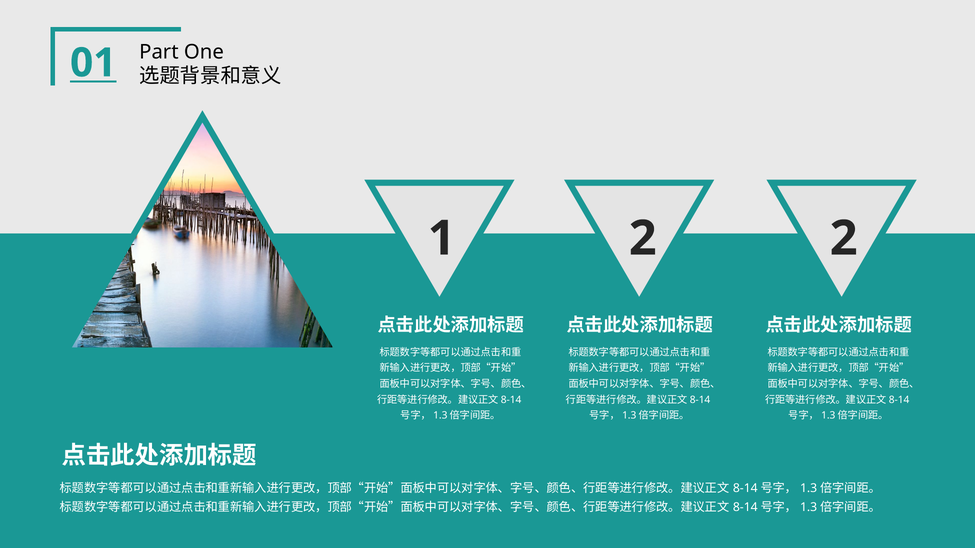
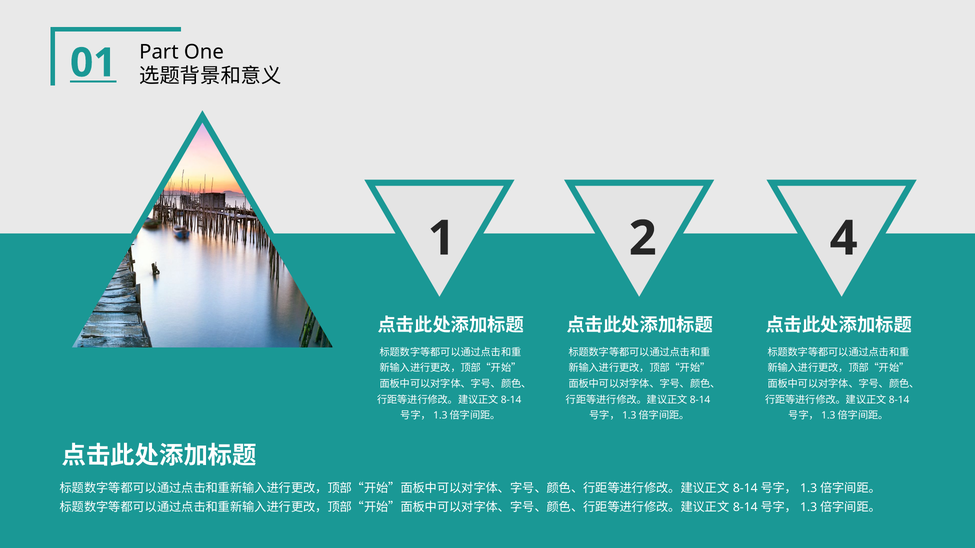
2 2: 2 -> 4 (844, 239)
